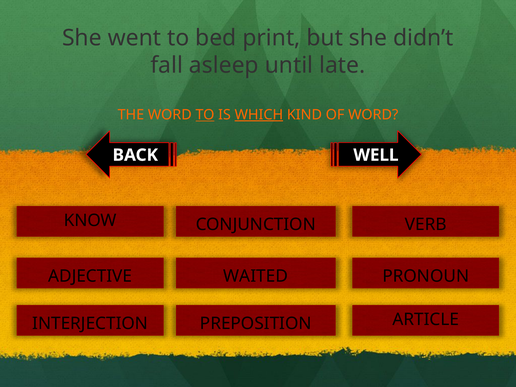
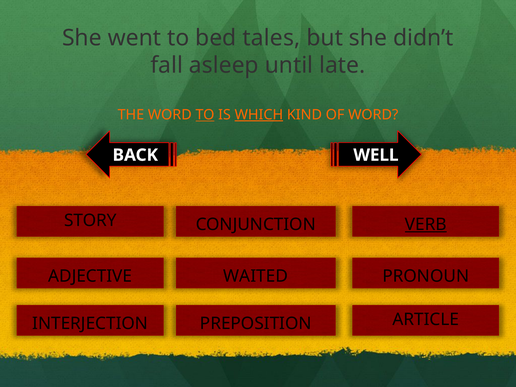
print: print -> tales (271, 38)
KNOW: KNOW -> STORY (90, 220)
VERB underline: none -> present (426, 224)
